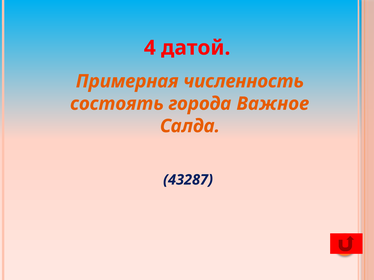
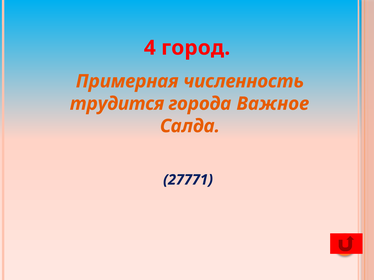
датой: датой -> город (196, 48)
состоять: состоять -> трудится (117, 104)
43287: 43287 -> 27771 (188, 180)
